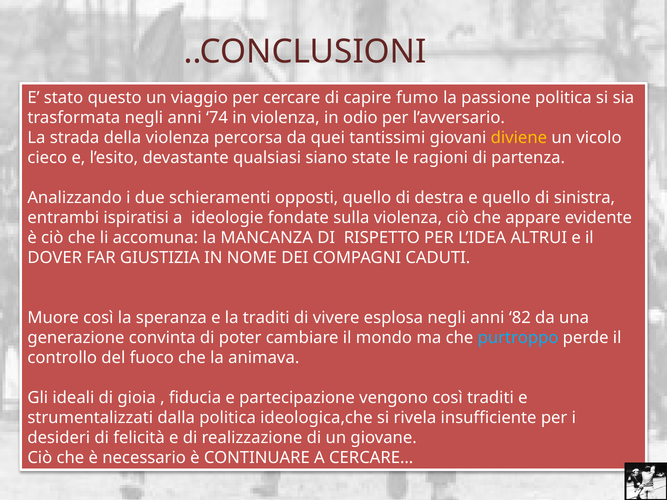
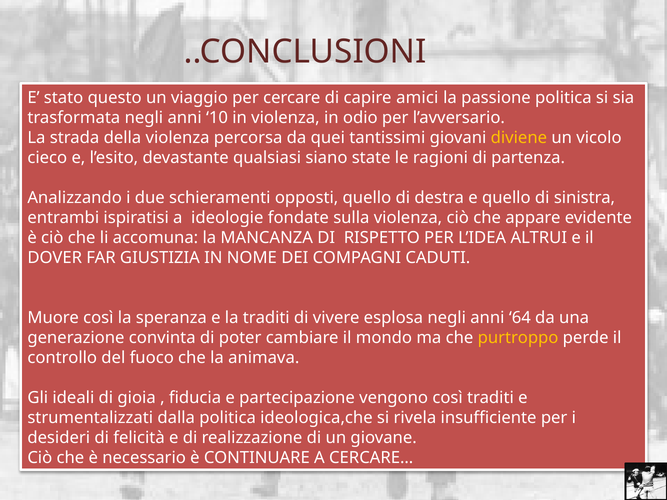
fumo: fumo -> amici (417, 98)
74: 74 -> 10 (217, 118)
82: 82 -> 64 (520, 318)
purtroppo colour: light blue -> yellow (518, 338)
